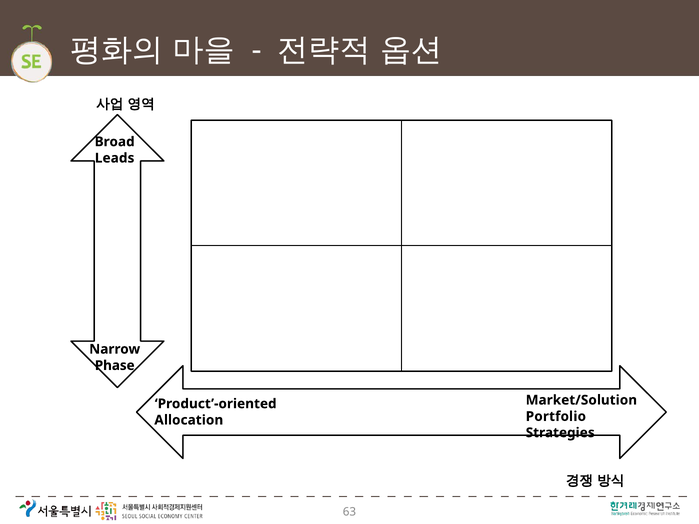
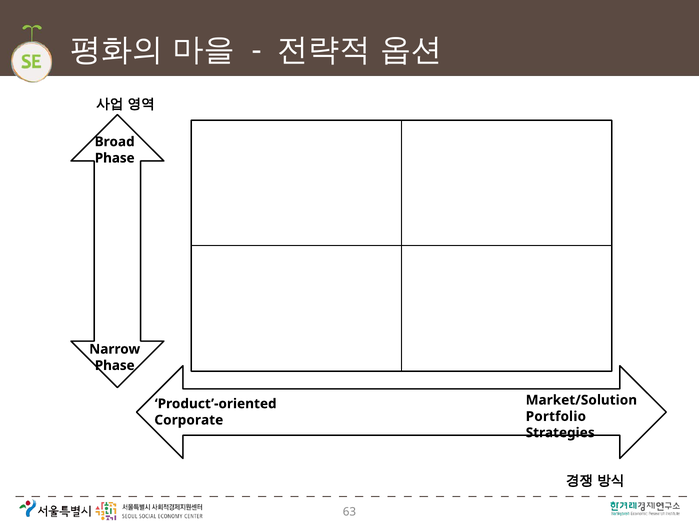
Leads: Leads -> Phase (115, 158)
Allocation: Allocation -> Corporate (189, 420)
